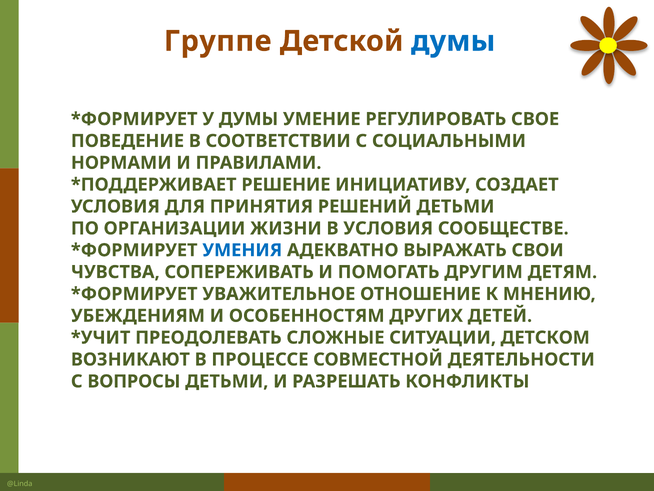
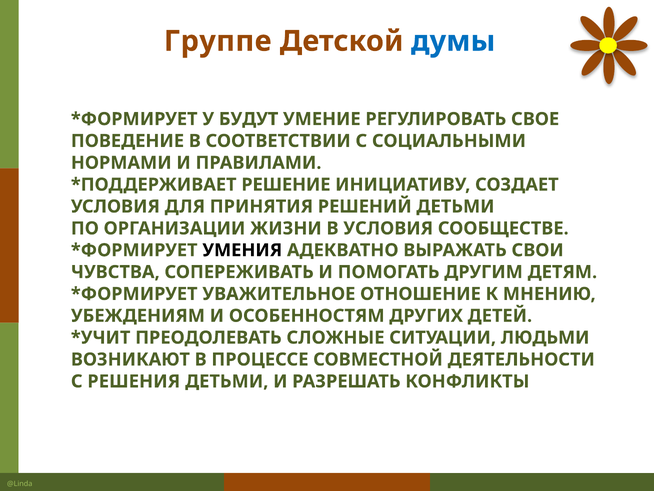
У ДУМЫ: ДУМЫ -> БУДУТ (249, 119)
УМЕНИЯ colour: blue -> black (242, 250)
ДЕТСКОМ: ДЕТСКОМ -> ЛЮДЬМИ (545, 337)
ВОПРОСЫ: ВОПРОСЫ -> РЕШЕНИЯ (134, 381)
